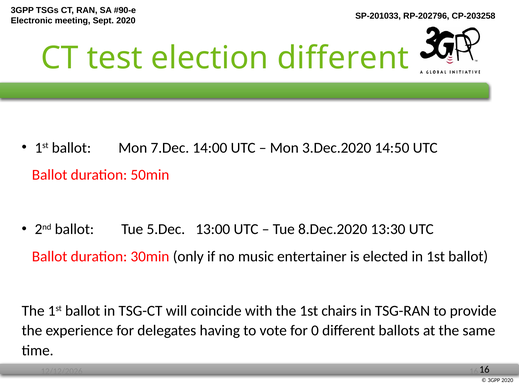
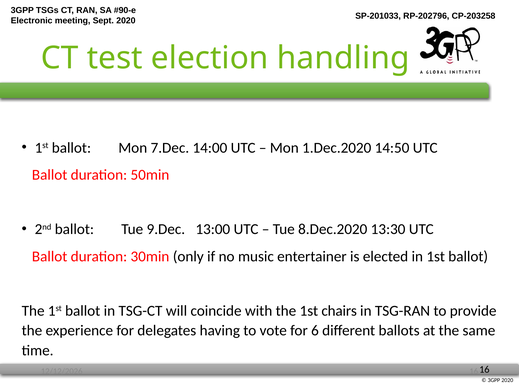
election different: different -> handling (343, 58)
3.Dec.2020: 3.Dec.2020 -> 1.Dec.2020 (337, 148)
5.Dec: 5.Dec -> 9.Dec (166, 229)
0: 0 -> 6 (315, 331)
